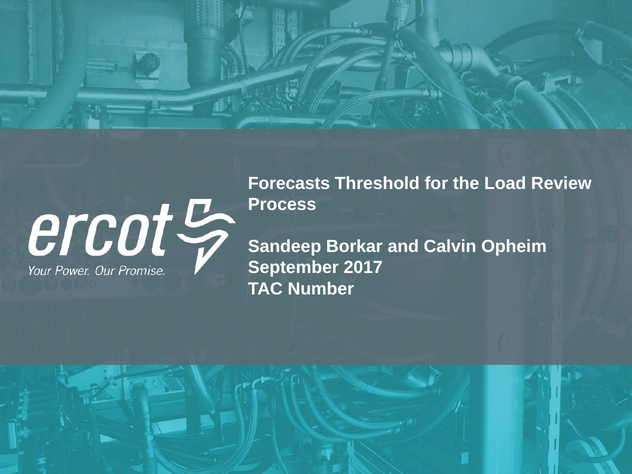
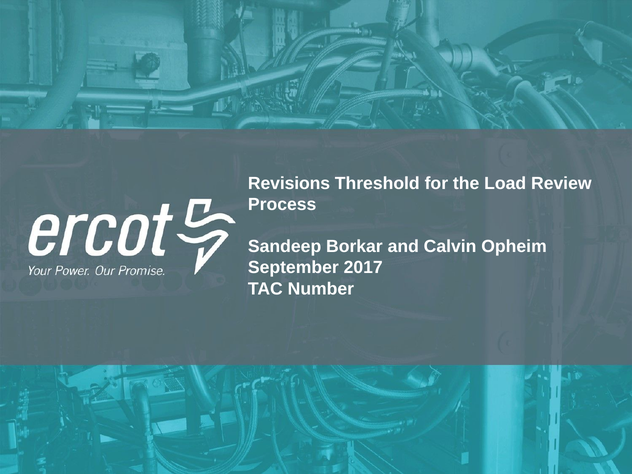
Forecasts: Forecasts -> Revisions (289, 183)
